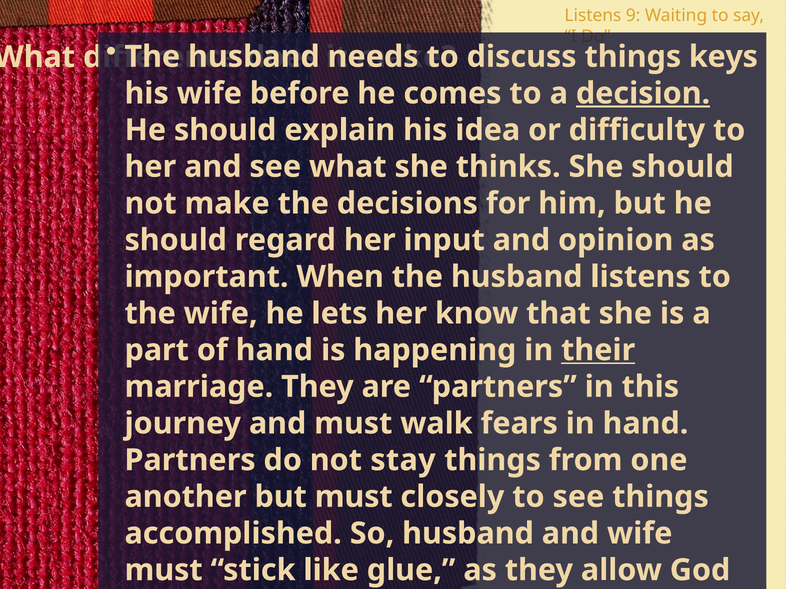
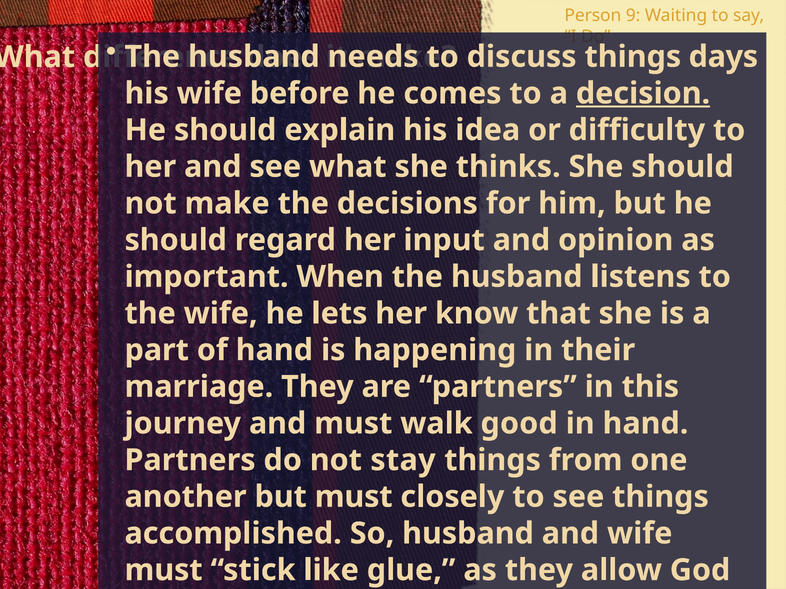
Listens: Listens -> Person (593, 16)
keys: keys -> days (723, 57)
their underline: present -> none (598, 350)
fears: fears -> good (519, 424)
